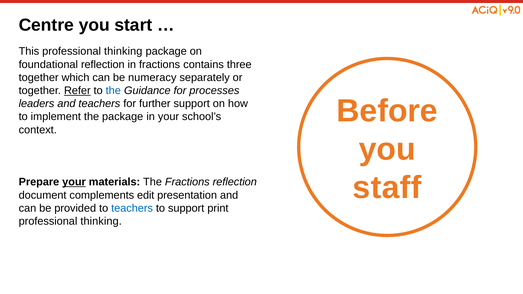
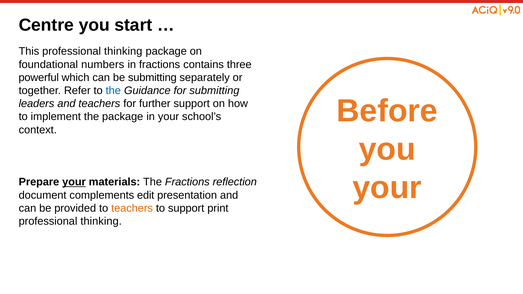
foundational reflection: reflection -> numbers (103, 64)
together: together -> powerful (39, 78)
be numeracy: numeracy -> submitting (152, 78)
Refer underline: present -> none (77, 91)
for processes: processes -> submitting (214, 91)
staff: staff -> your (387, 188)
teachers colour: blue -> orange (132, 208)
